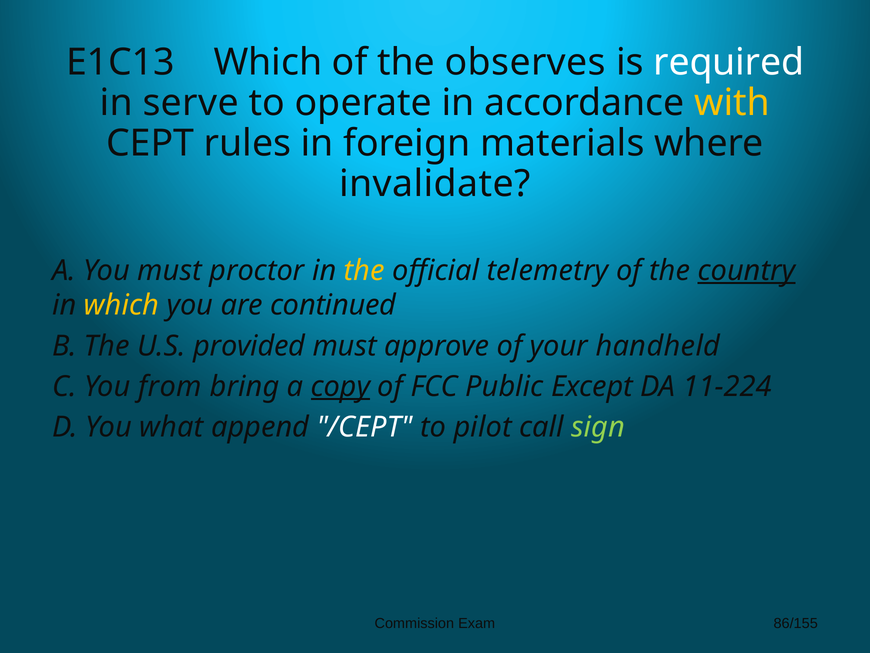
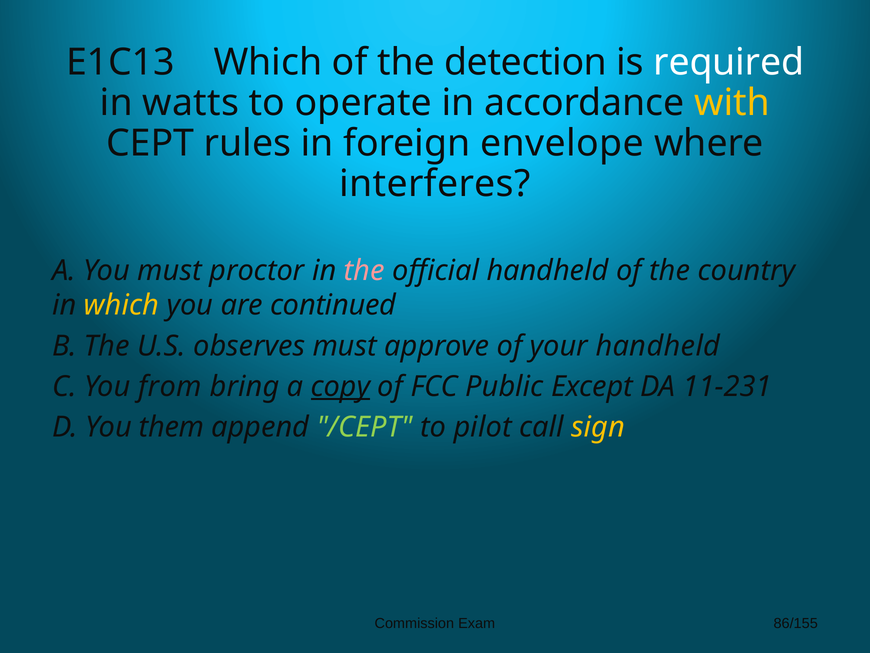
observes: observes -> detection (526, 62)
serve: serve -> watts (191, 103)
materials: materials -> envelope (562, 143)
invalidate: invalidate -> interferes (435, 184)
the colour: yellow -> pink (364, 270)
official telemetry: telemetry -> handheld (548, 270)
country underline: present -> none (746, 270)
provided: provided -> observes (249, 346)
11-224: 11-224 -> 11-231 (727, 386)
what: what -> them (172, 427)
/CEPT colour: white -> light green (365, 427)
sign colour: light green -> yellow (598, 427)
